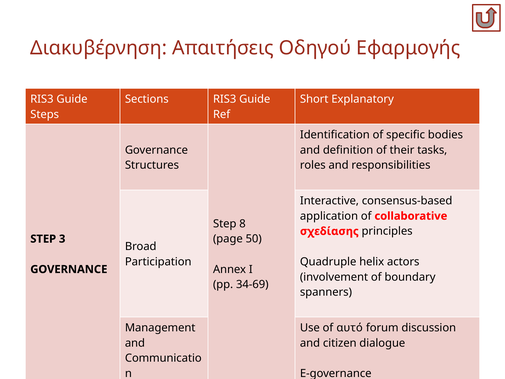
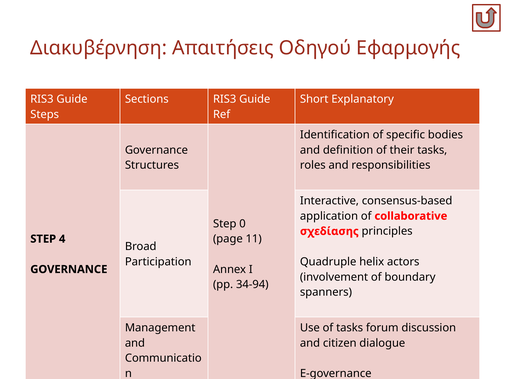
Step 8: 8 -> 0 (242, 224)
50: 50 -> 11 (254, 239)
3: 3 -> 4 (62, 239)
34-69: 34-69 -> 34-94 (252, 284)
of αυτό: αυτό -> tasks (350, 328)
